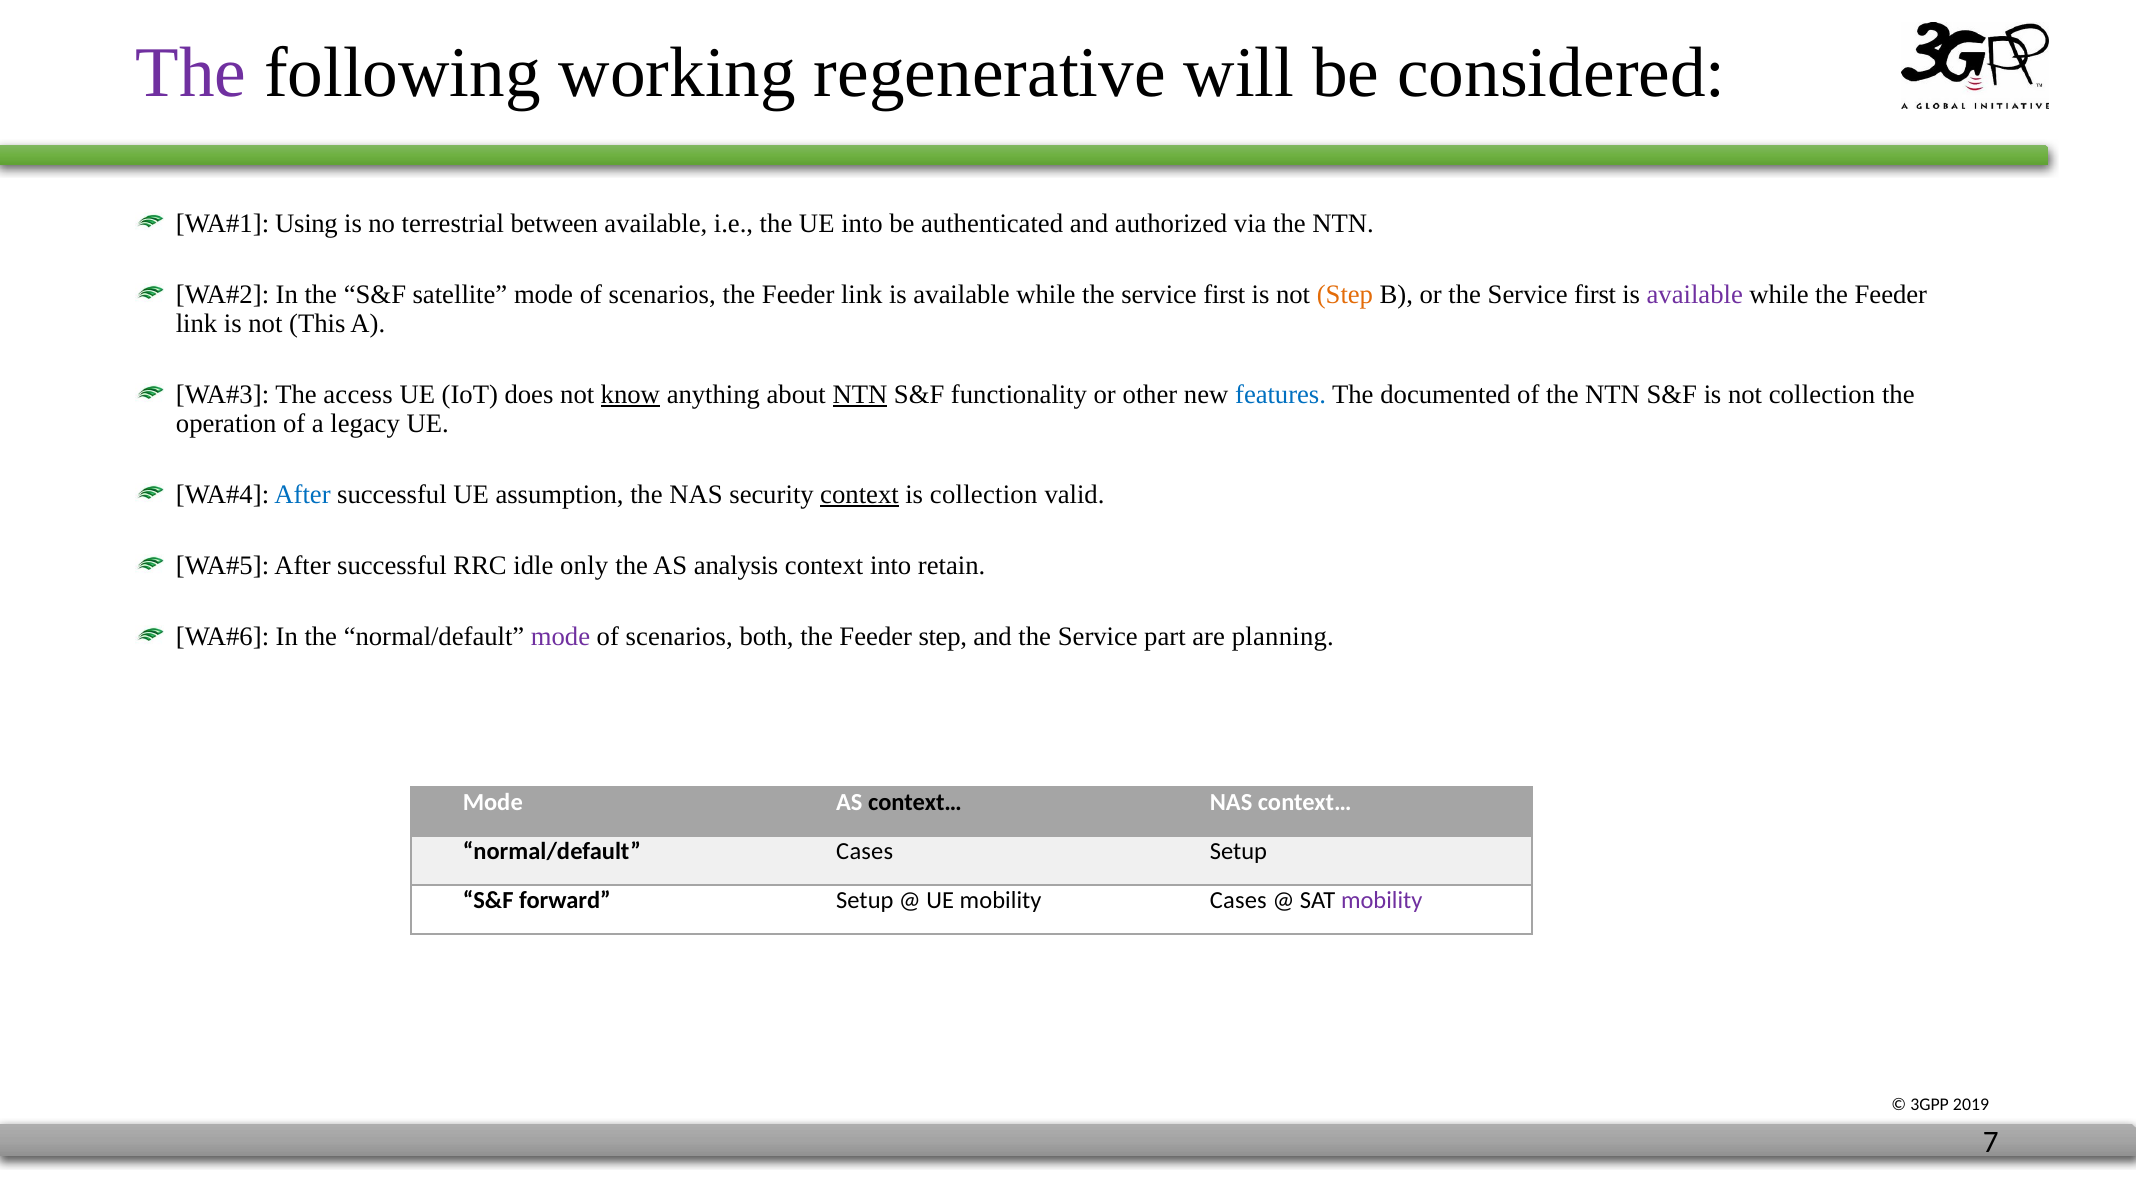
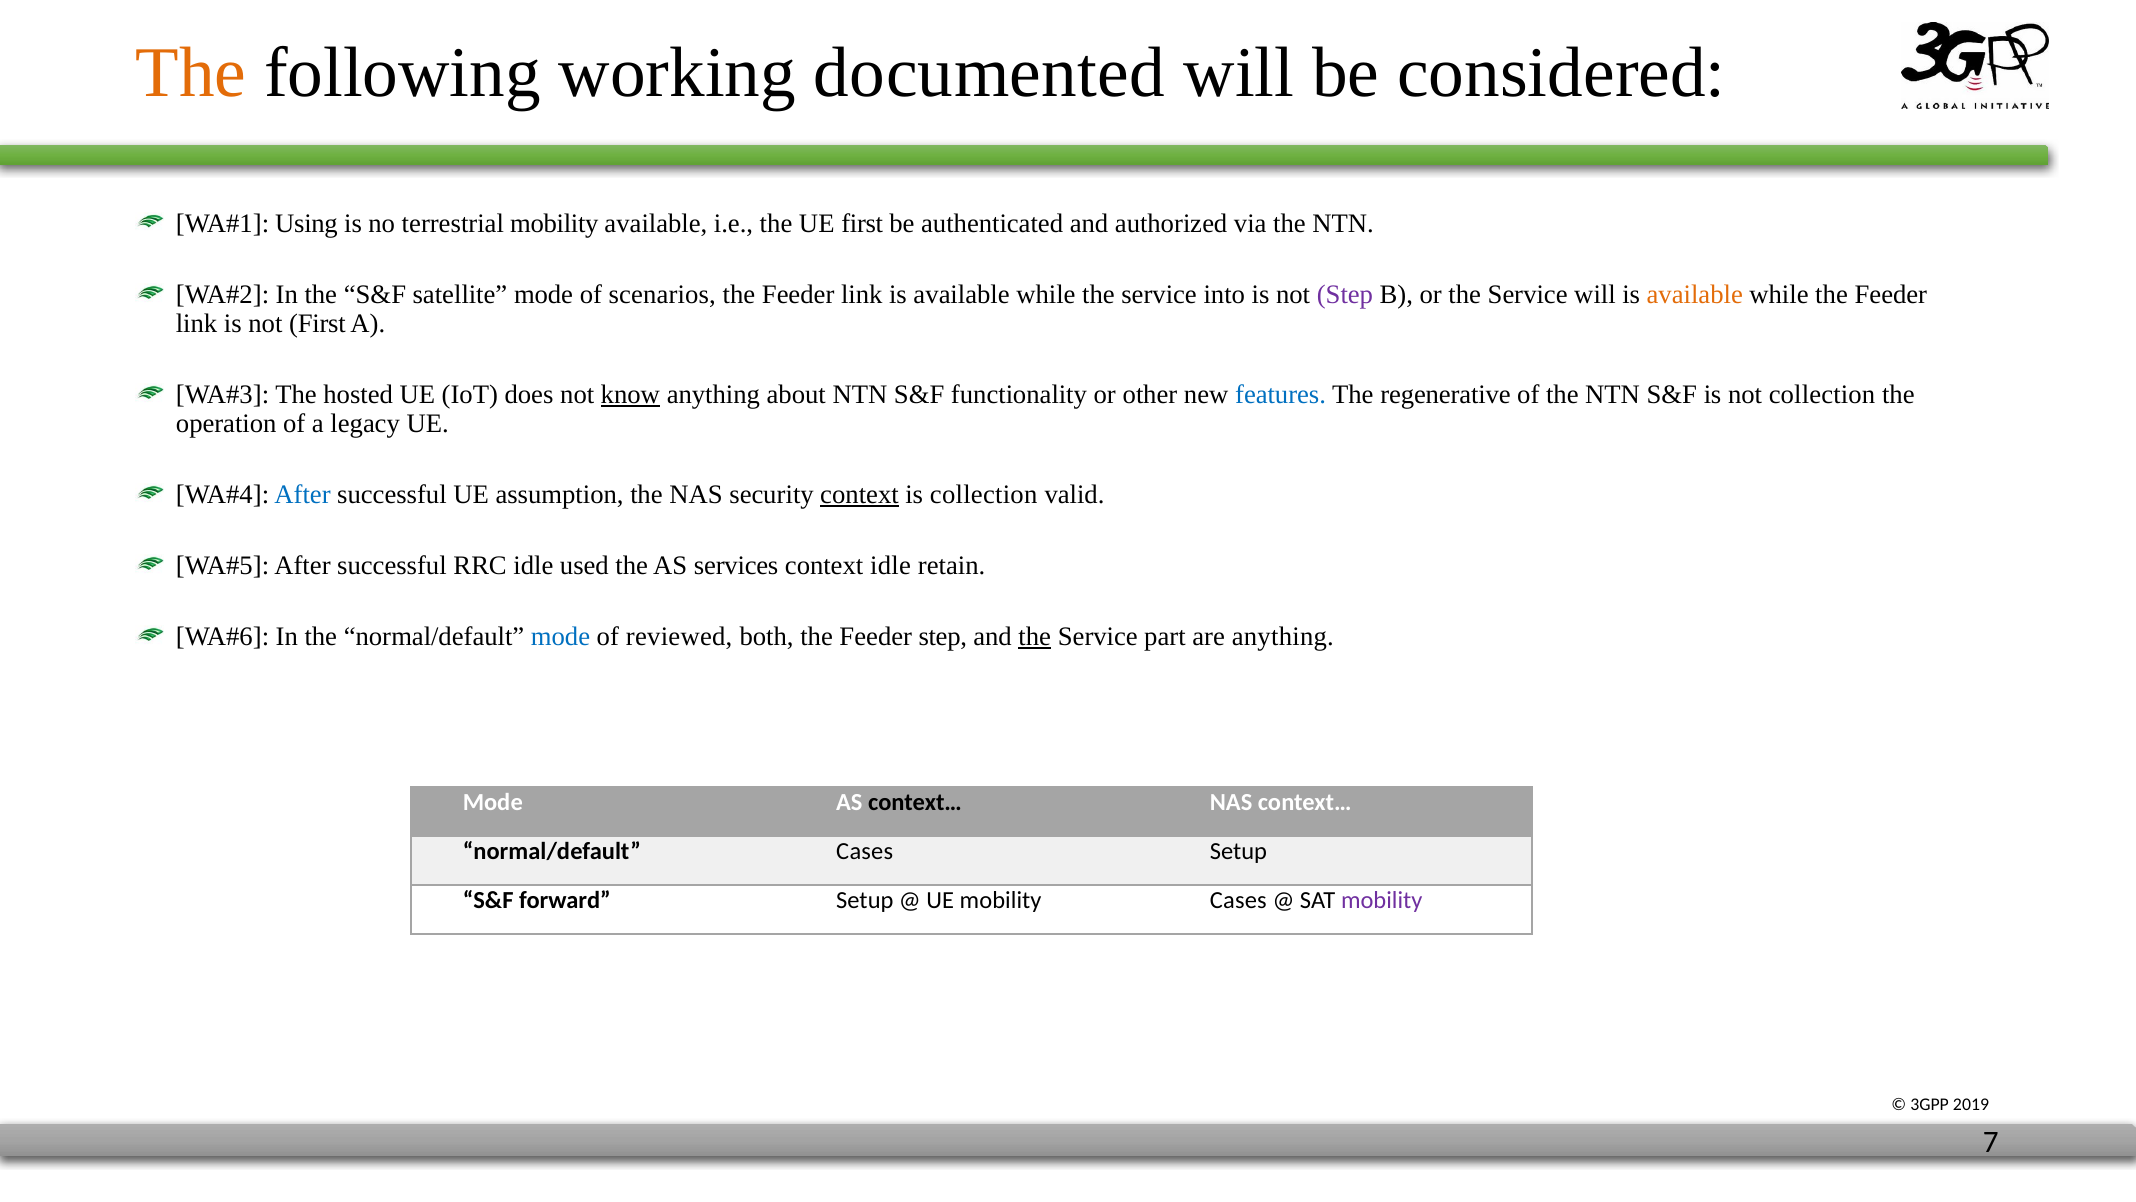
The colour: purple -> orange (191, 72)
regenerative: regenerative -> documented (990, 72)
terrestrial between: between -> mobility (554, 223)
UE into: into -> first (862, 223)
while the service first: first -> into (1224, 294)
Step colour: orange -> purple (1345, 294)
or the Service first: first -> will (1595, 294)
available colour: purple -> orange (1695, 294)
not This: This -> First (317, 323)
access: access -> hosted (358, 394)
NTN underline: present -> none (860, 394)
documented: documented -> regenerative (1446, 394)
only: only -> used (584, 565)
analysis: analysis -> services (736, 565)
context into: into -> idle (890, 565)
mode colour: purple -> blue (560, 636)
scenarios: scenarios -> reviewed (679, 636)
the underline: none -> present (1035, 636)
are planning: planning -> anything (1283, 636)
